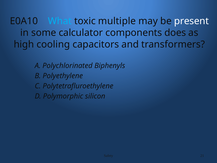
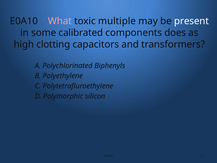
What colour: light blue -> pink (60, 21)
calculator: calculator -> calibrated (81, 33)
cooling: cooling -> clotting (53, 44)
